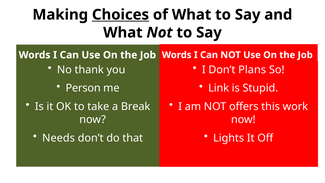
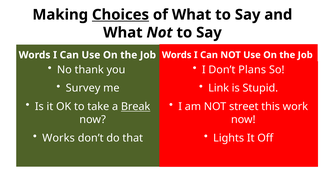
Person: Person -> Survey (83, 88)
Break underline: none -> present (136, 107)
offers: offers -> street (244, 107)
Needs: Needs -> Works (59, 138)
